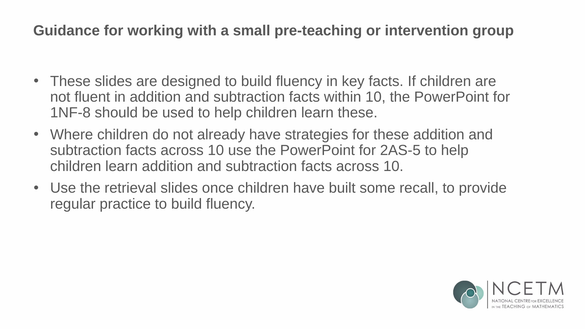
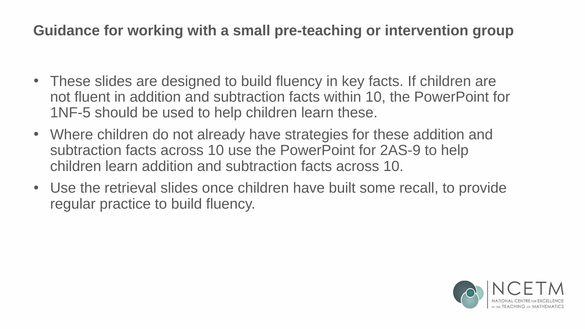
1NF-8: 1NF-8 -> 1NF-5 (70, 113)
2AS-5: 2AS-5 -> 2AS-9 (400, 150)
